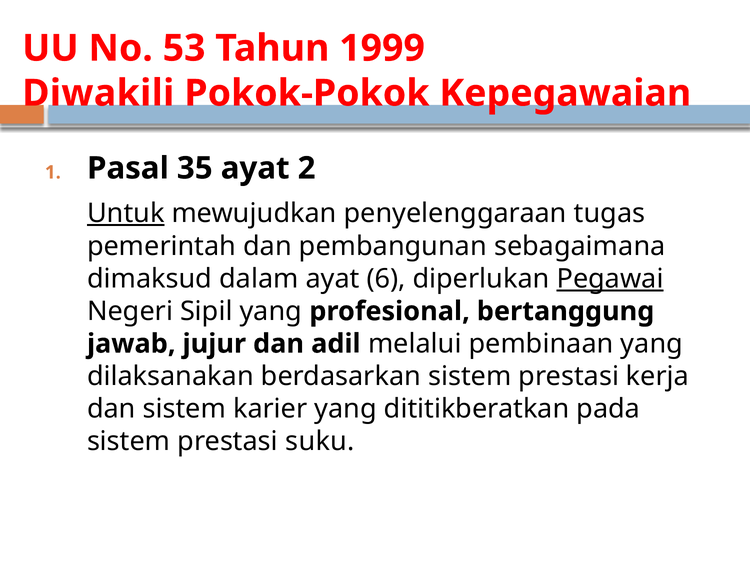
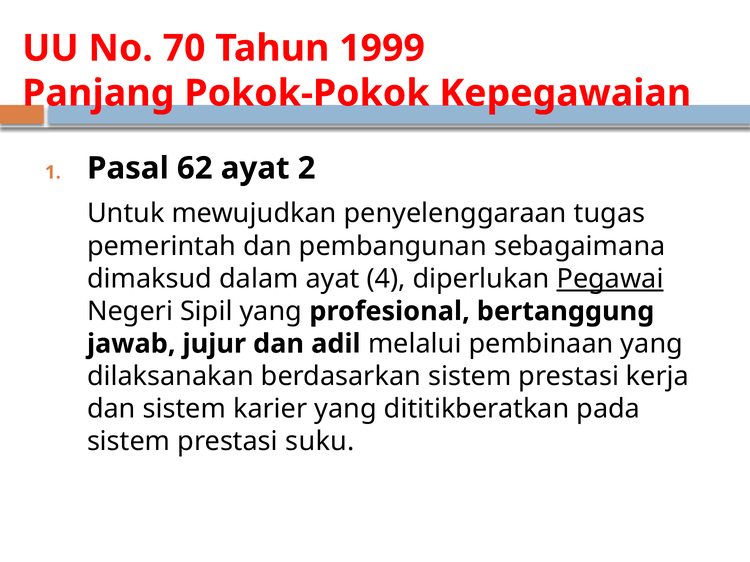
53: 53 -> 70 (184, 48)
Diwakili: Diwakili -> Panjang (98, 93)
35: 35 -> 62 (195, 168)
Untuk underline: present -> none (126, 213)
6: 6 -> 4 (386, 279)
